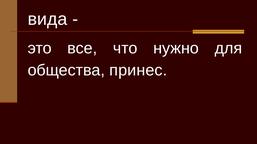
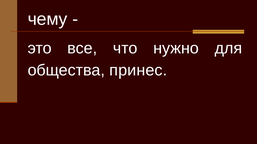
вида: вида -> чему (48, 19)
